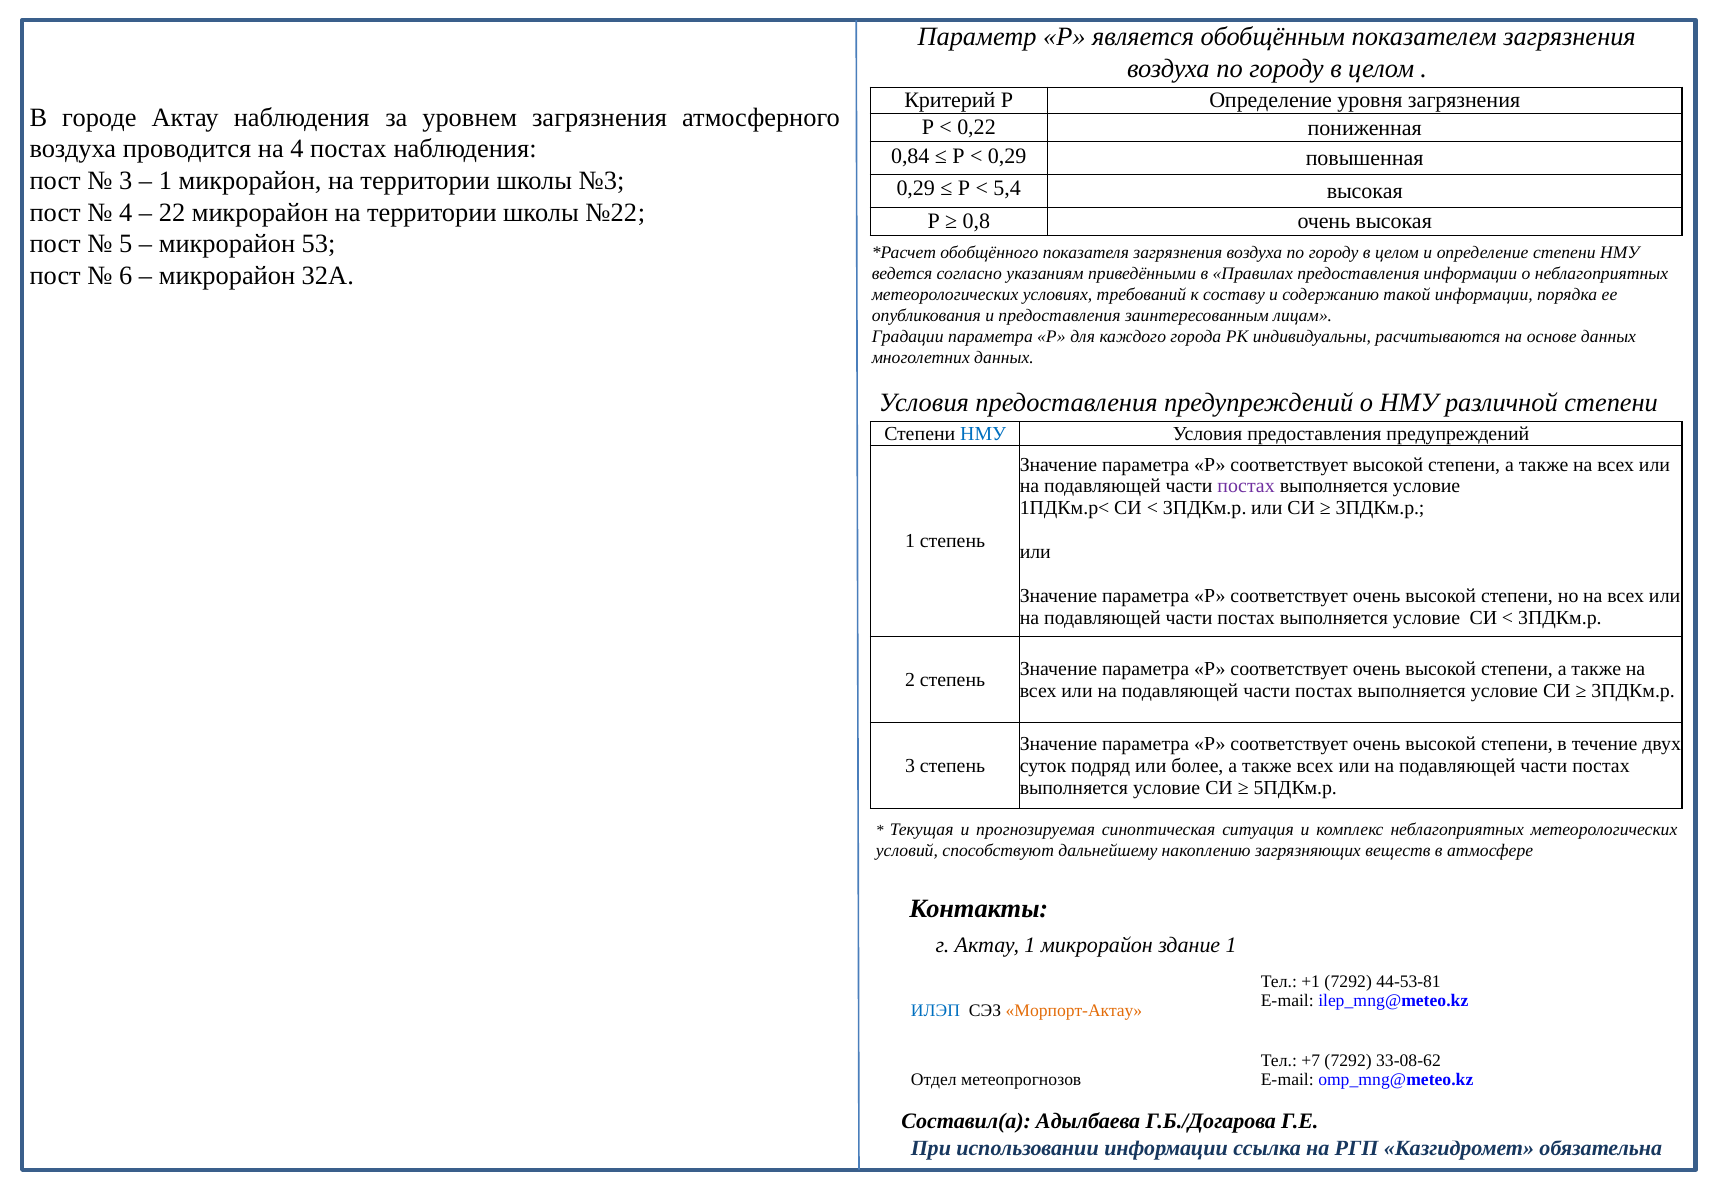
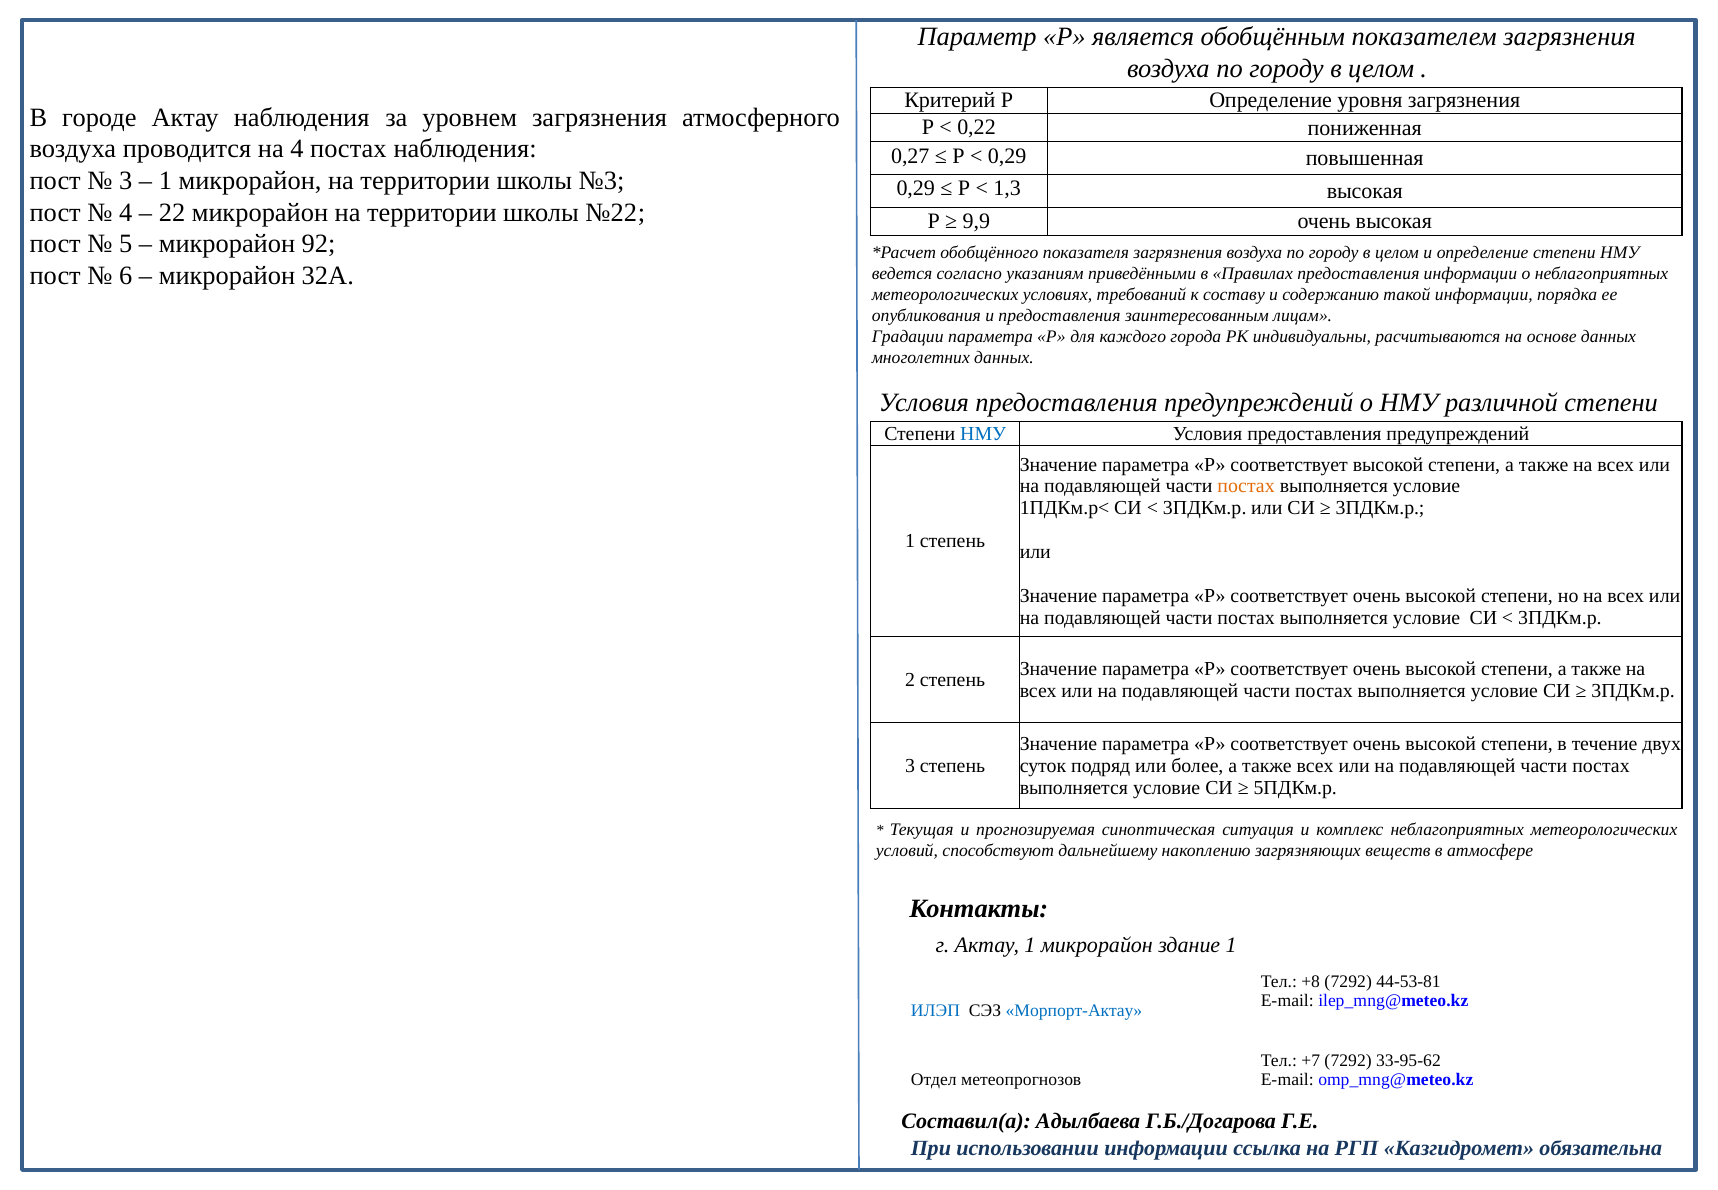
0,84: 0,84 -> 0,27 (910, 156)
5,4: 5,4 -> 1,3 (1007, 188)
0,8: 0,8 -> 9,9 (976, 221)
53: 53 -> 92 (318, 244)
постах colour: purple -> orange (1246, 486)
+1: +1 -> +8 (1311, 981)
Морпорт-Актау colour: orange -> blue (1074, 1010)
33-08-62: 33-08-62 -> 33-95-62 (1408, 1060)
